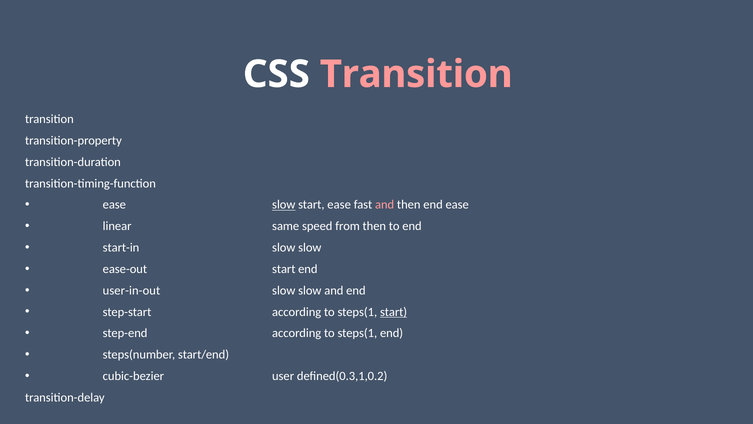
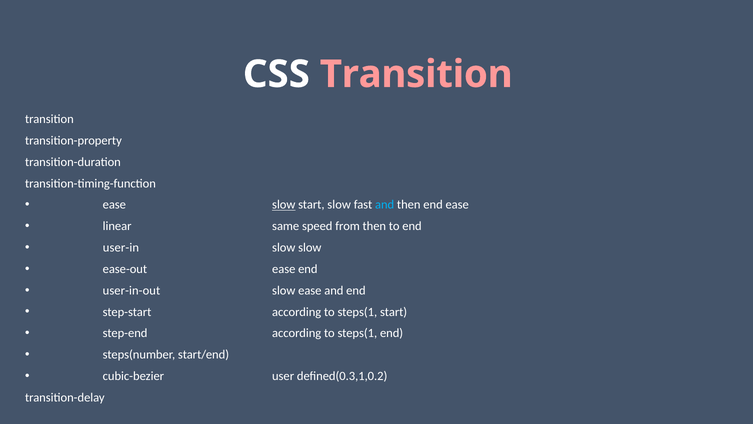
start ease: ease -> slow (339, 205)
and colour: pink -> light blue (385, 205)
start-in: start-in -> user-in (121, 247)
ease-out start: start -> ease (284, 269)
slow: slow -> ease (310, 290)
start underline: present -> none (394, 312)
